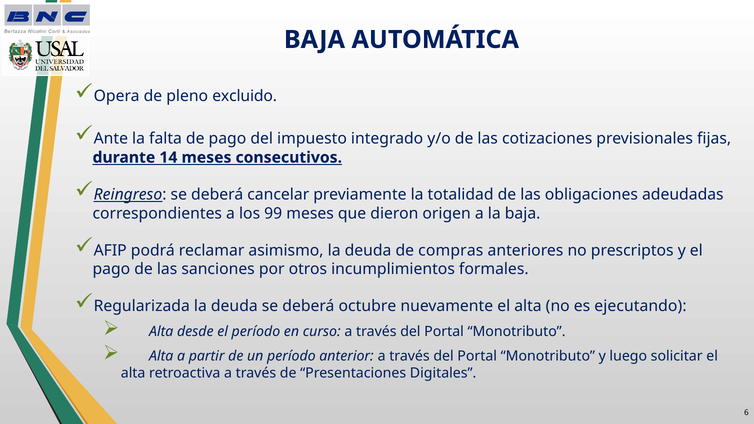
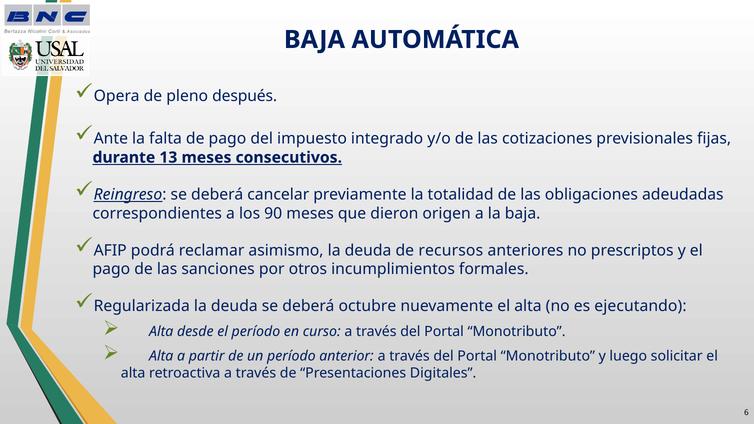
excluido: excluido -> después (245, 96)
14: 14 -> 13 (168, 158)
99: 99 -> 90 (273, 213)
compras: compras -> recursos (451, 250)
